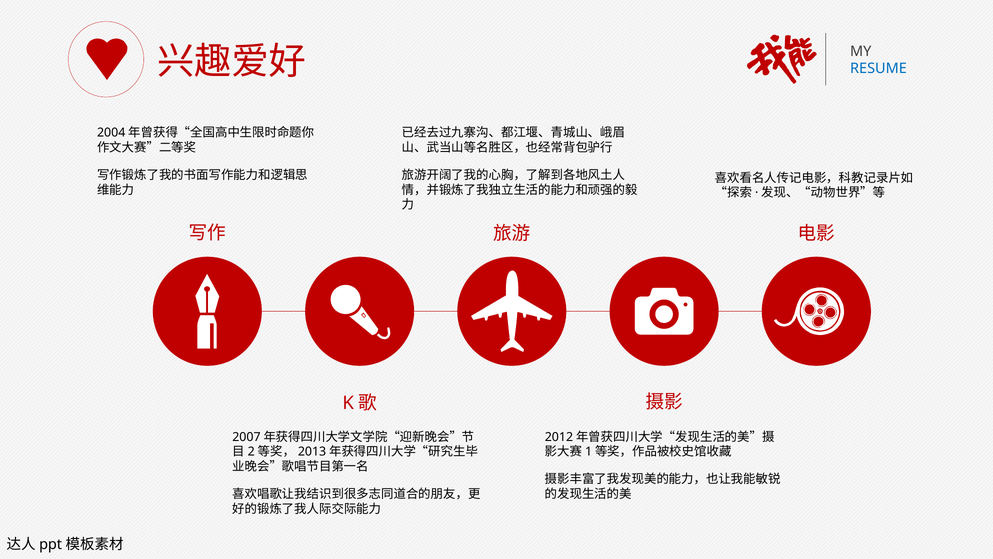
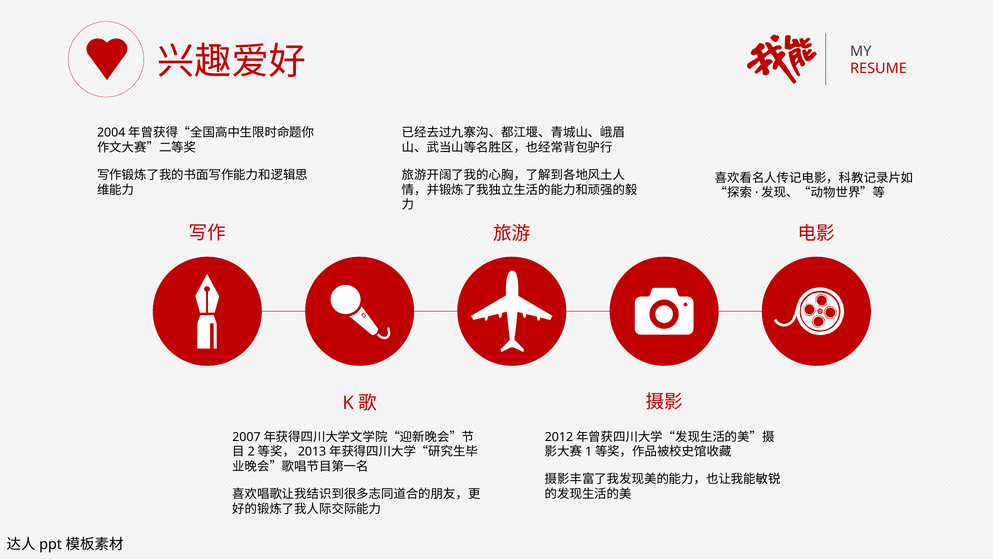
RESUME colour: blue -> red (879, 69)
